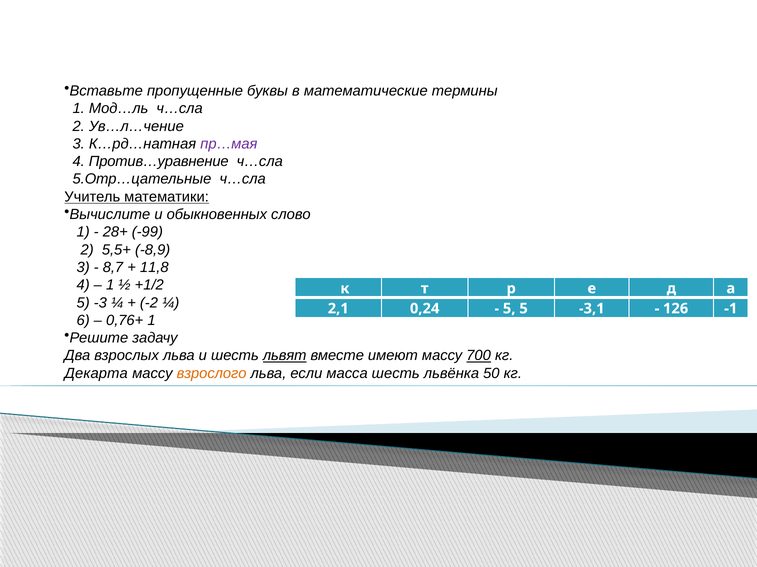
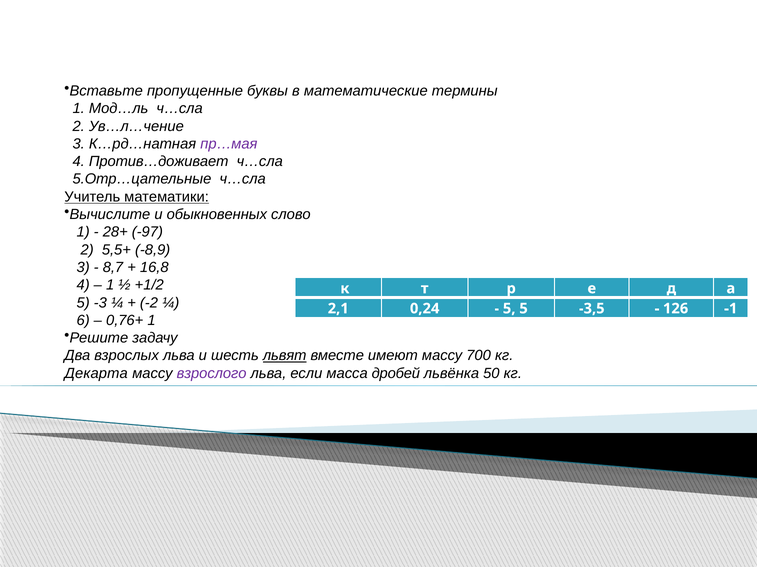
Против…уравнение: Против…уравнение -> Против…доживает (159, 162)
-99: -99 -> -97 (147, 232)
11,8: 11,8 -> 16,8 (154, 268)
-3,1: -3,1 -> -3,5 (592, 309)
700 underline: present -> none (479, 356)
взрослого colour: orange -> purple (212, 374)
масса шесть: шесть -> дробей (396, 374)
